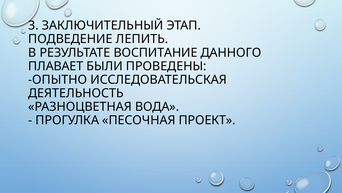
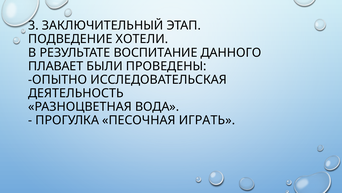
ЛЕПИТЬ: ЛЕПИТЬ -> ХОТЕЛИ (142, 39)
ПРОЕКТ: ПРОЕКТ -> ИГРАТЬ (207, 120)
